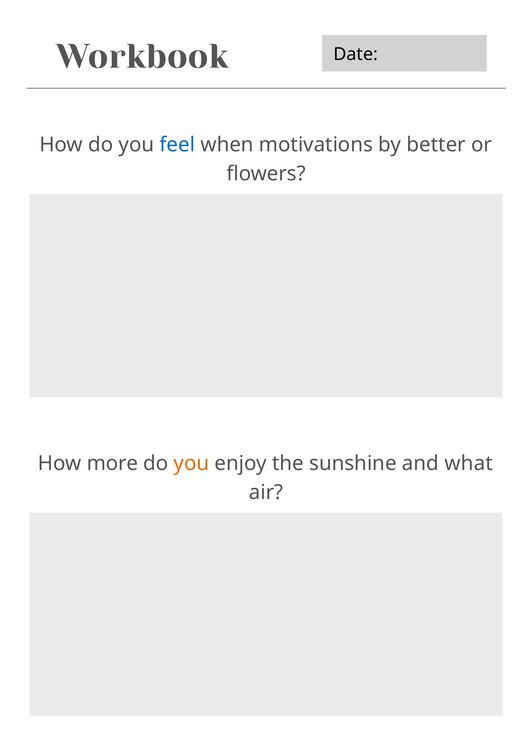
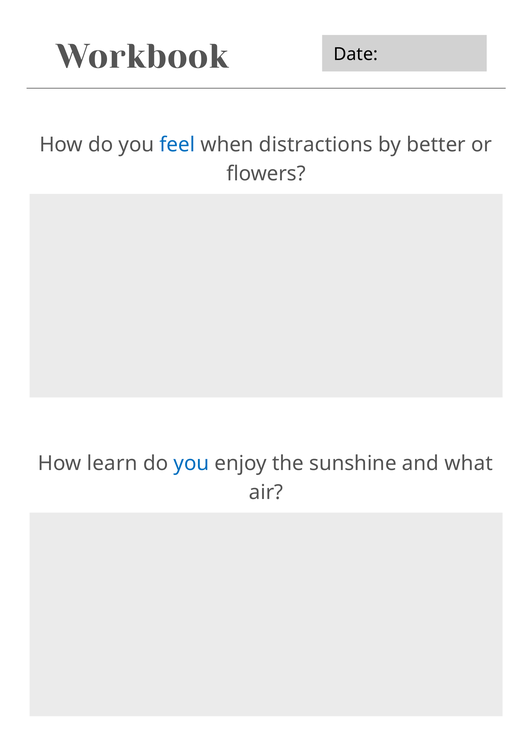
motivations: motivations -> distractions (316, 145)
more: more -> learn (112, 463)
you colour: orange -> blue (191, 463)
